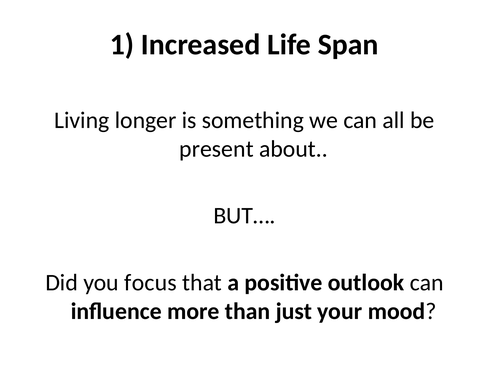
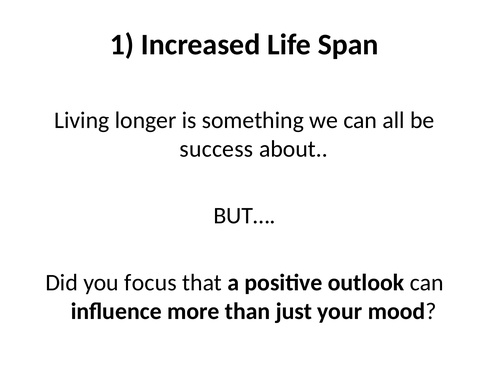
present: present -> success (216, 149)
